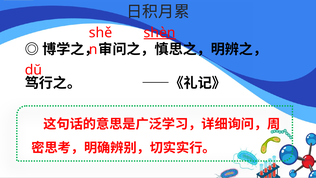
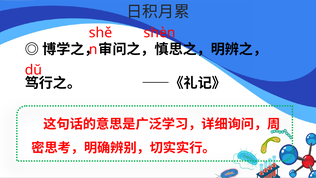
shèn underline: present -> none (160, 33)
